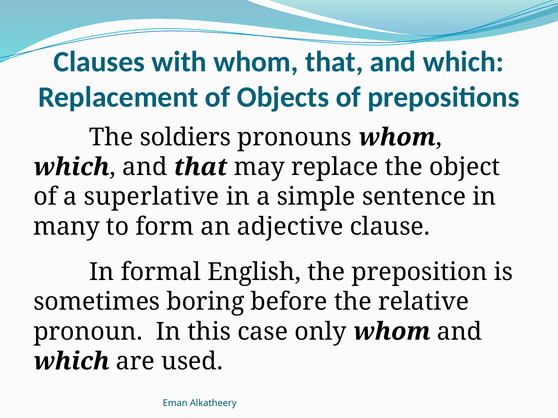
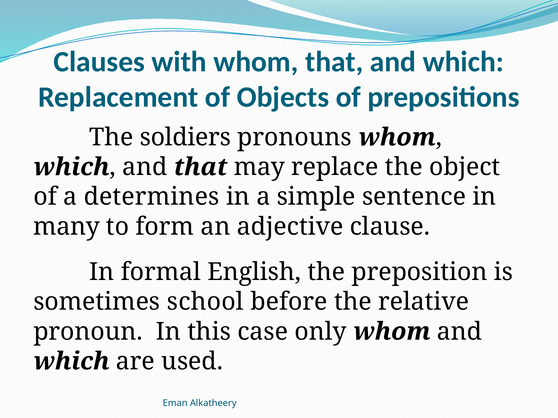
superlative: superlative -> determines (152, 197)
boring: boring -> school (205, 302)
